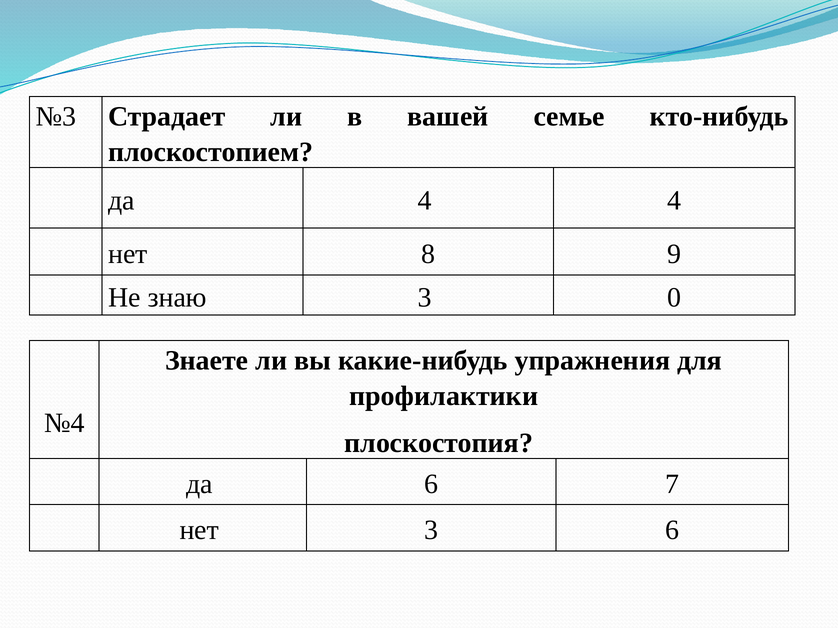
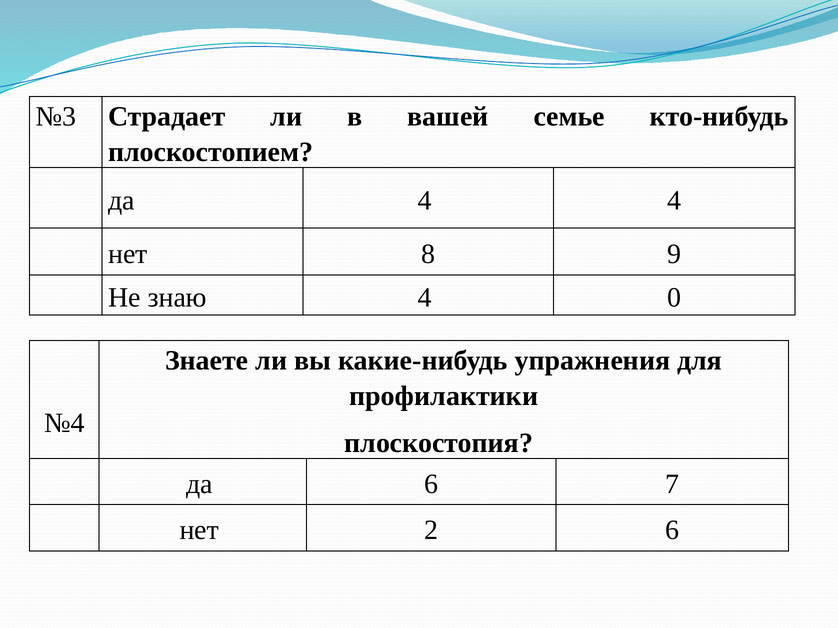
знаю 3: 3 -> 4 (425, 298)
нет 3: 3 -> 2 (431, 531)
